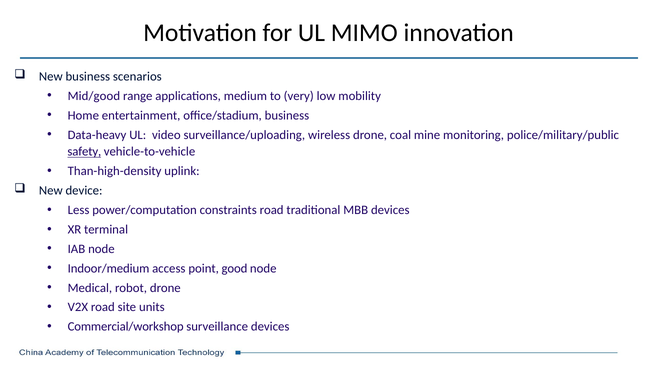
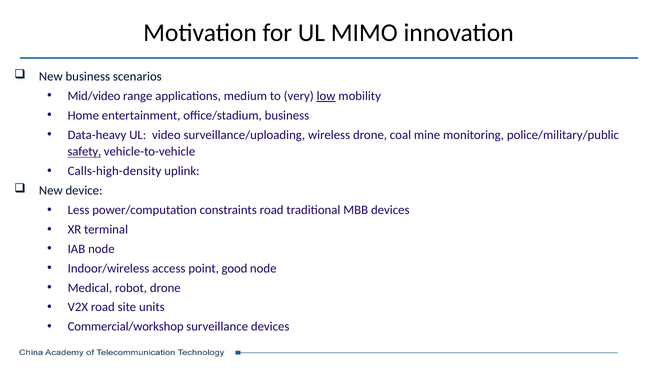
Mid/good: Mid/good -> Mid/video (94, 96)
low underline: none -> present (326, 96)
Than-high-density: Than-high-density -> Calls-high-density (115, 171)
Indoor/medium: Indoor/medium -> Indoor/wireless (108, 268)
